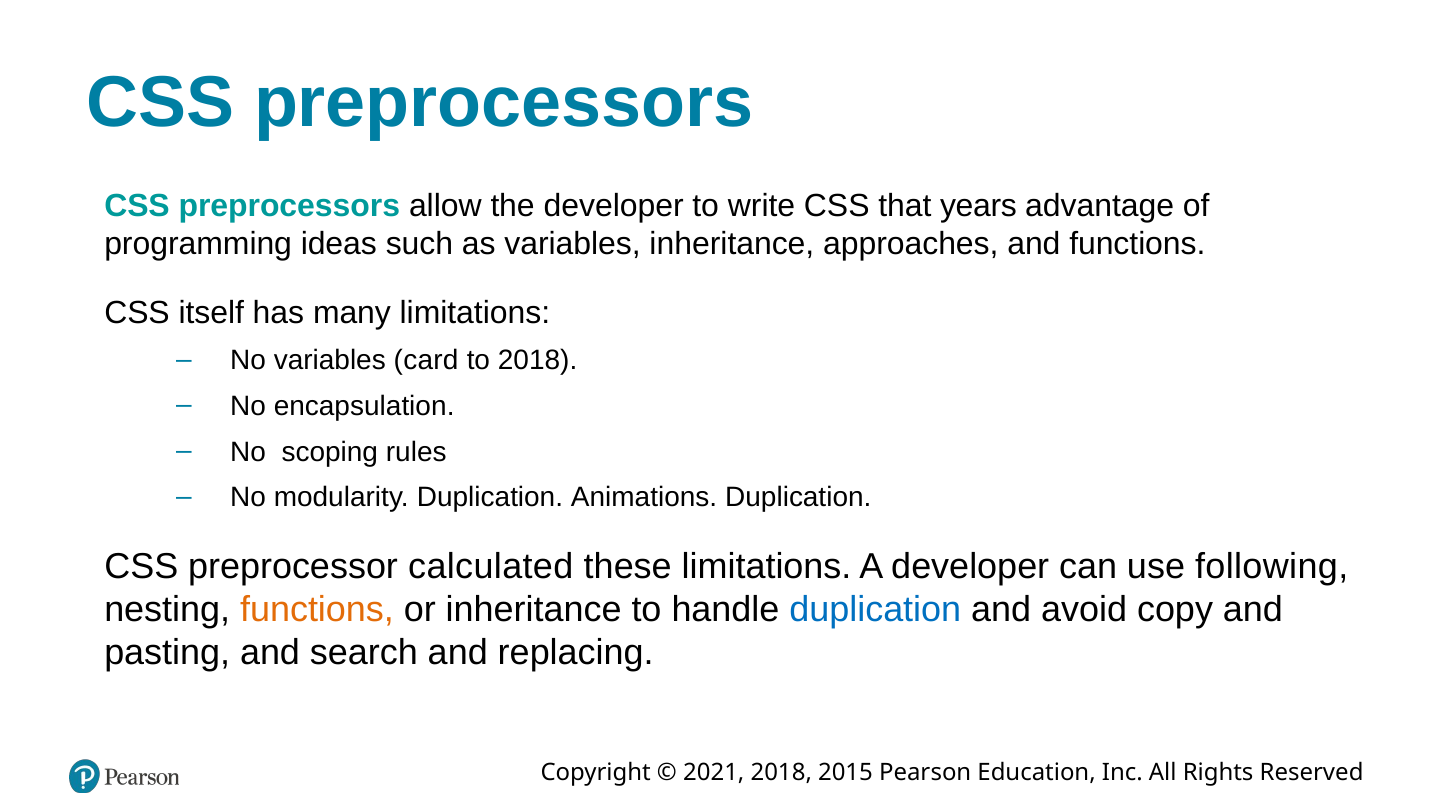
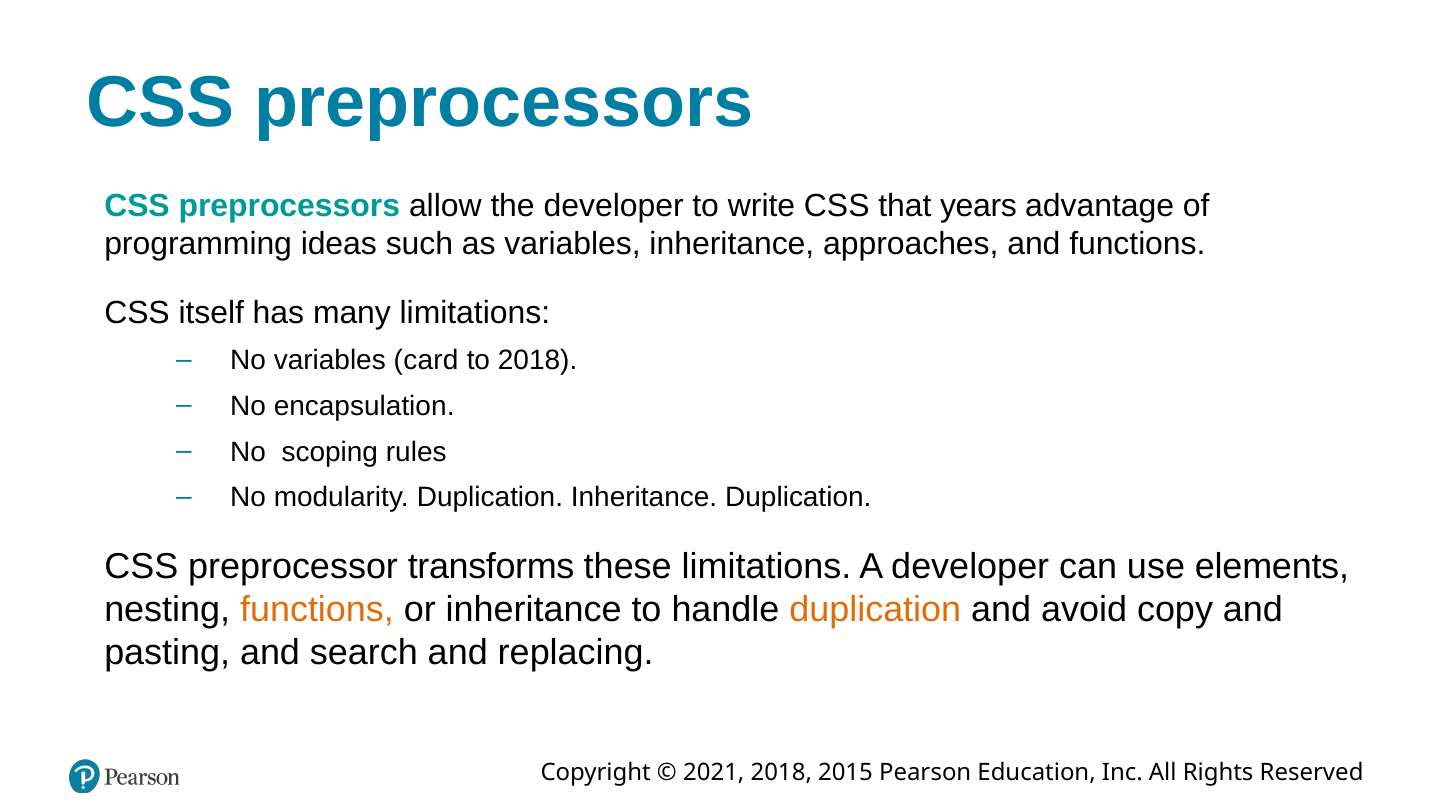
Duplication Animations: Animations -> Inheritance (644, 497)
calculated: calculated -> transforms (491, 566)
following: following -> elements (1272, 566)
duplication colour: blue -> orange (875, 609)
